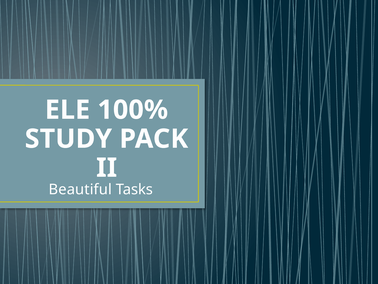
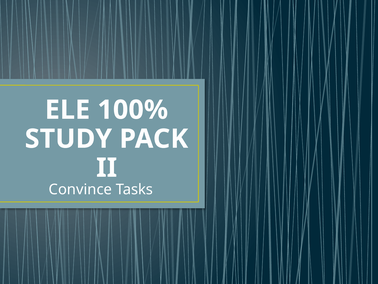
Beautiful: Beautiful -> Convince (80, 189)
